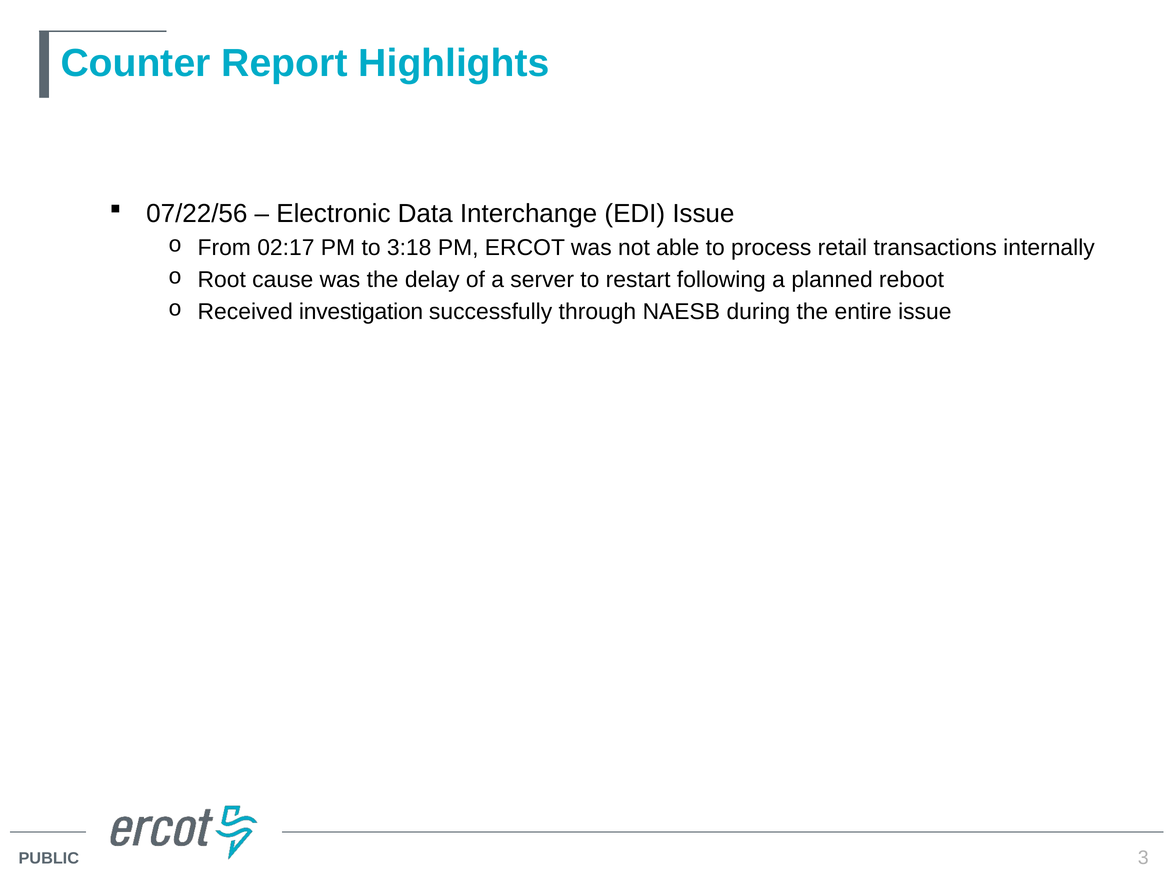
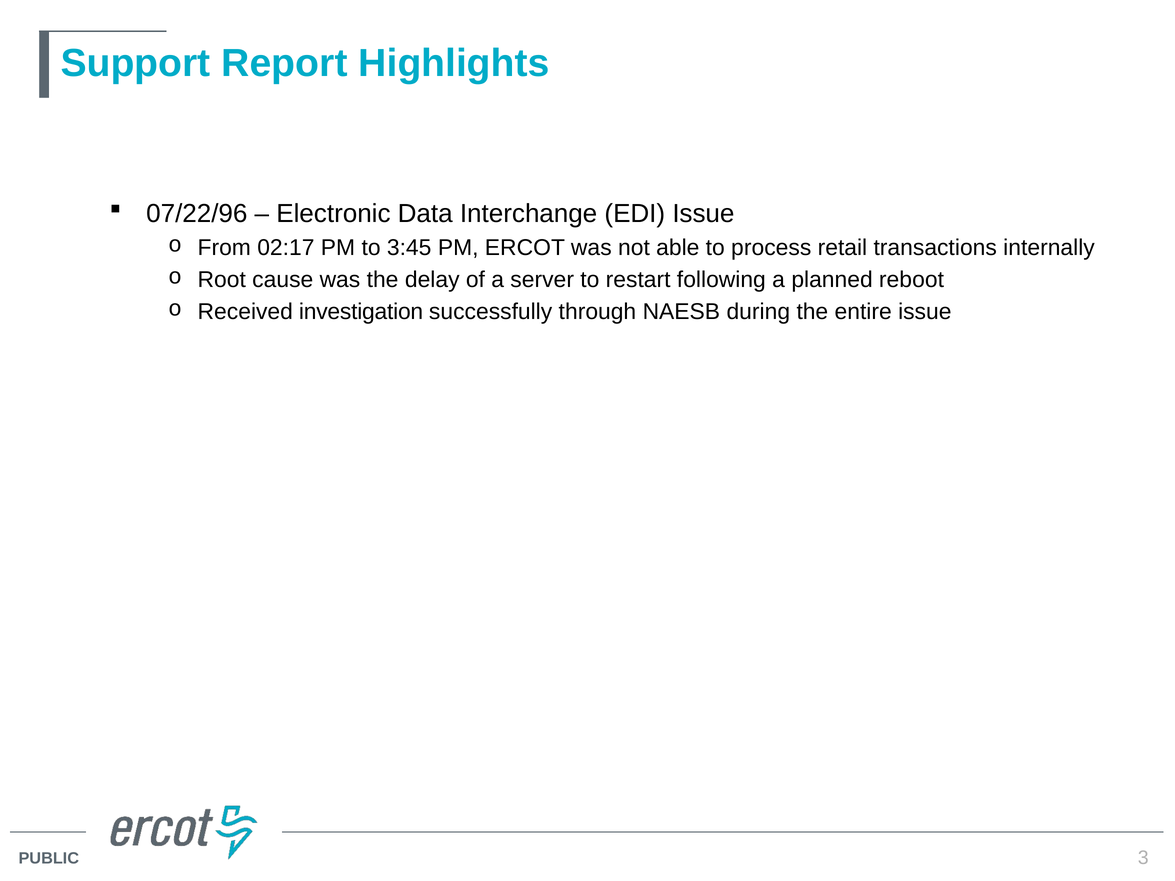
Counter: Counter -> Support (136, 63)
07/22/56: 07/22/56 -> 07/22/96 (197, 214)
3:18: 3:18 -> 3:45 (409, 248)
